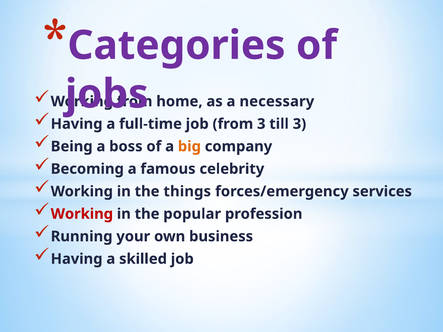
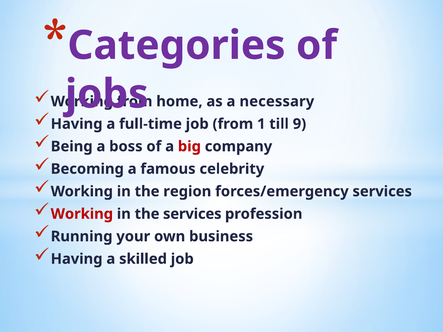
from 3: 3 -> 1 (261, 124)
till 3: 3 -> 9 (299, 124)
big colour: orange -> red (189, 147)
things: things -> region (187, 192)
the popular: popular -> services (192, 214)
